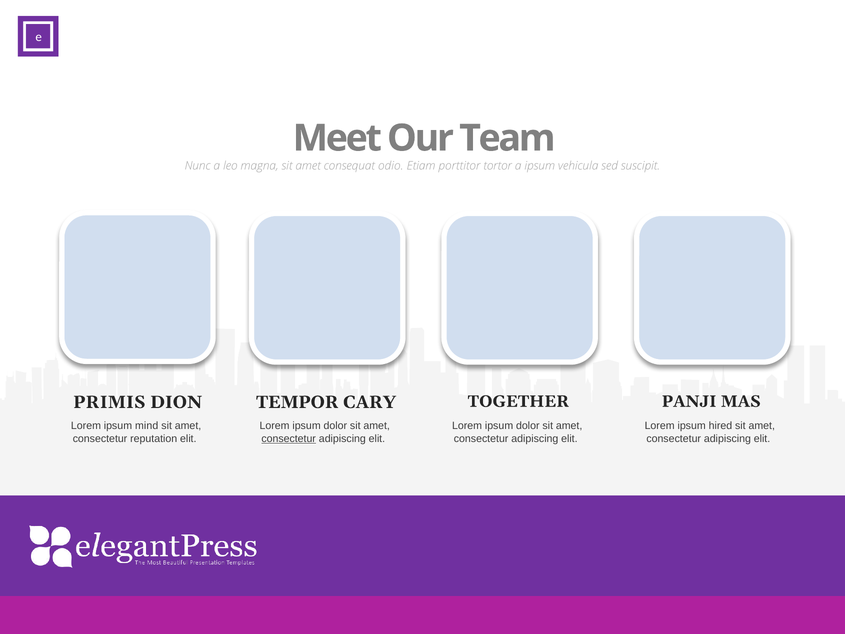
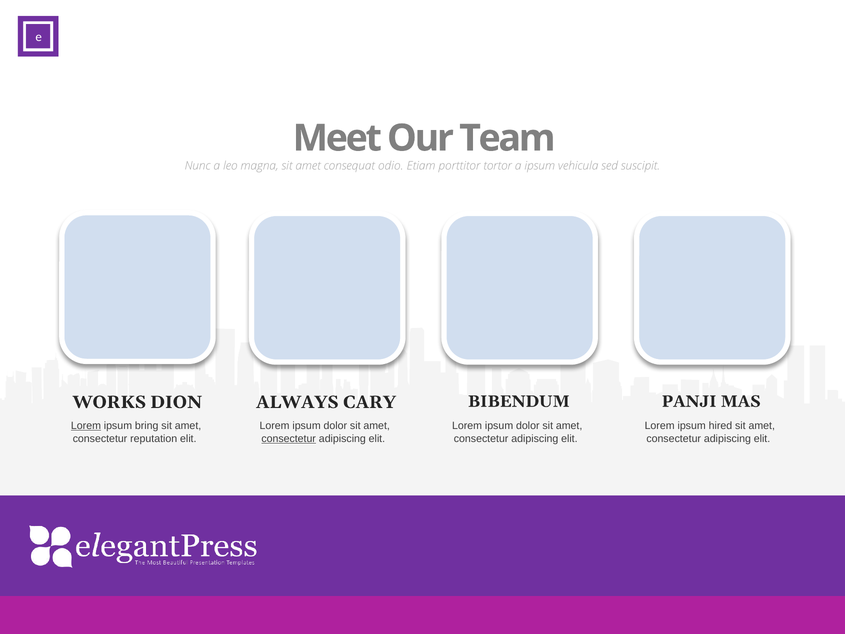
TOGETHER: TOGETHER -> BIBENDUM (519, 401)
PRIMIS: PRIMIS -> WORKS (109, 402)
TEMPOR: TEMPOR -> ALWAYS (297, 402)
Lorem underline: none -> present (86, 426)
mind: mind -> bring (147, 426)
